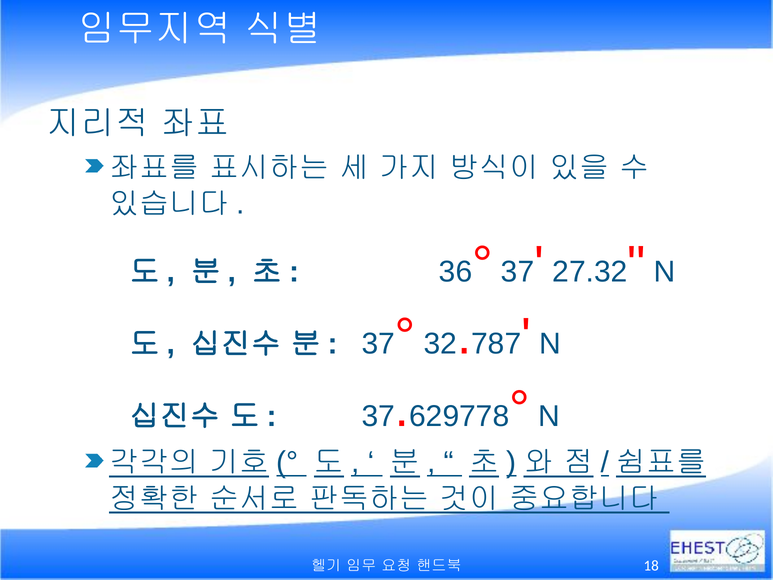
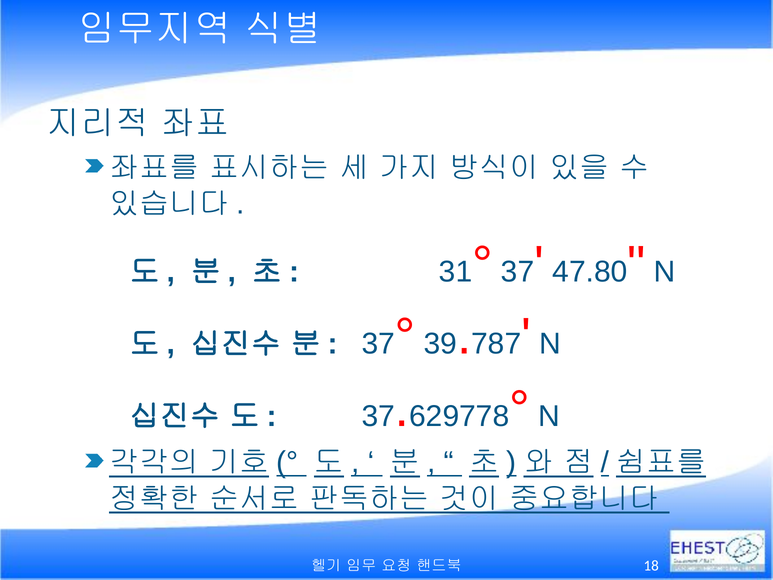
36: 36 -> 31 (456, 272)
27.32: 27.32 -> 47.80 (590, 272)
32: 32 -> 39 (440, 344)
